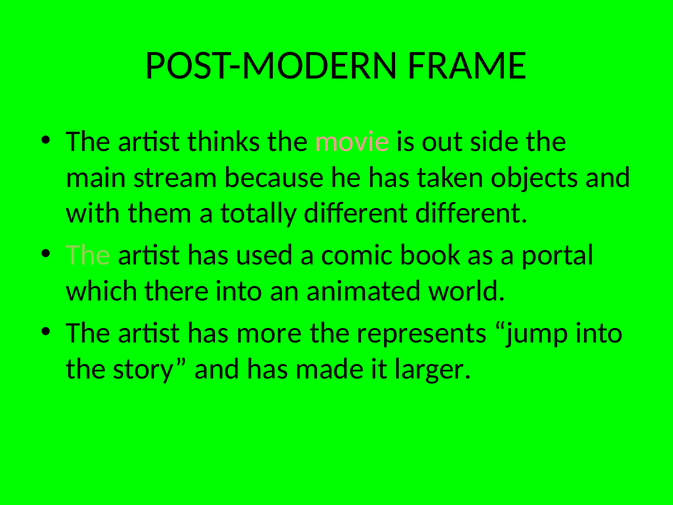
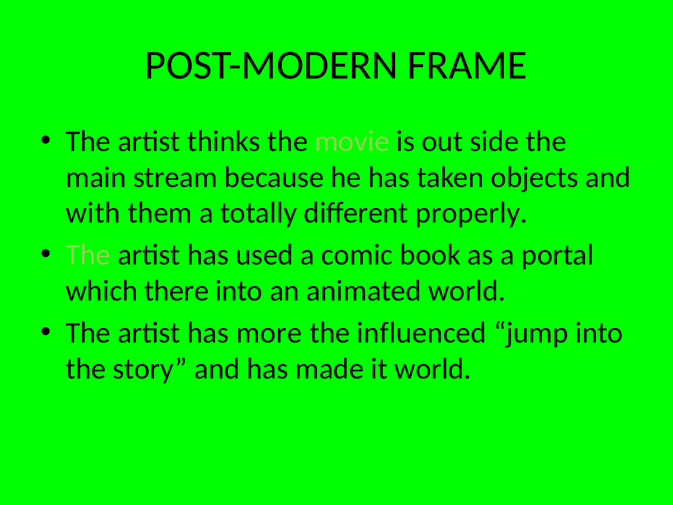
movie colour: pink -> light green (352, 141)
different different: different -> properly (472, 213)
represents: represents -> influenced (422, 333)
it larger: larger -> world (433, 369)
